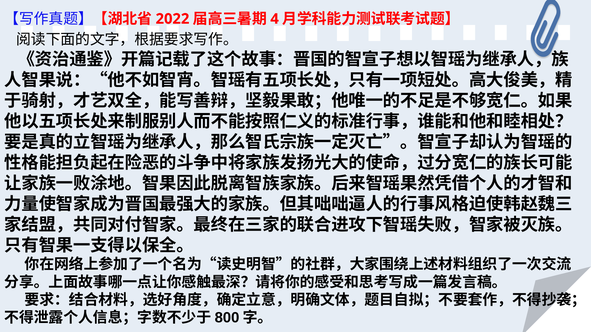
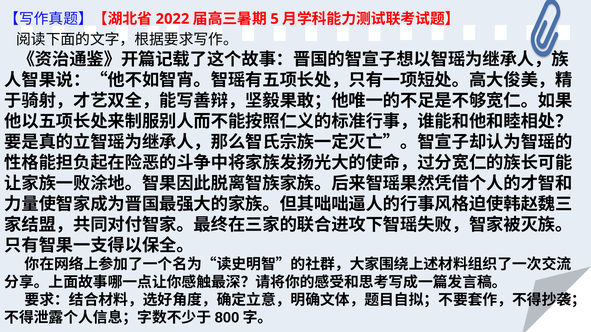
4: 4 -> 5 (275, 19)
